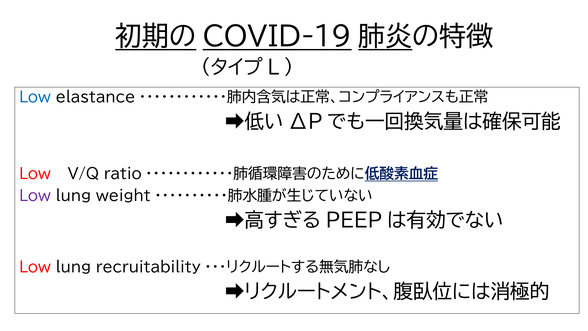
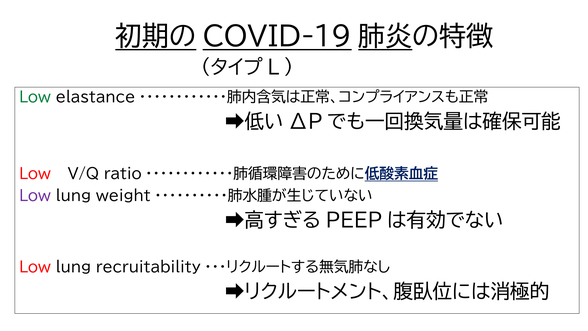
Low colour: blue -> green (35, 97)
